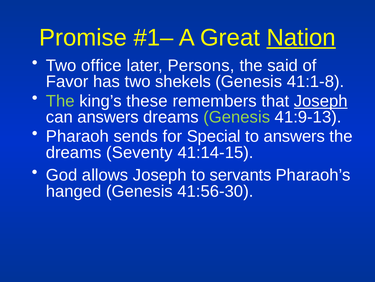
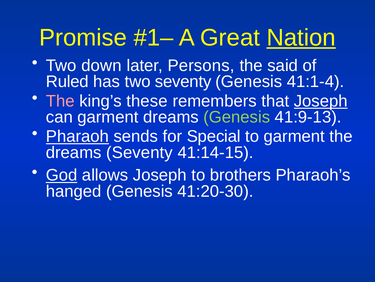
office: office -> down (101, 65)
Favor: Favor -> Ruled (67, 81)
two shekels: shekels -> seventy (183, 81)
41:1-8: 41:1-8 -> 41:1-4 (316, 81)
The colour: light green -> pink (60, 101)
can answers: answers -> garment (108, 117)
Pharaoh underline: none -> present (77, 136)
to answers: answers -> garment (294, 136)
God underline: none -> present (62, 175)
servants: servants -> brothers (240, 175)
41:56-30: 41:56-30 -> 41:20-30 (215, 191)
